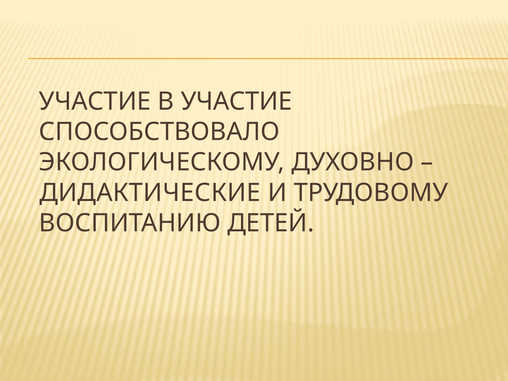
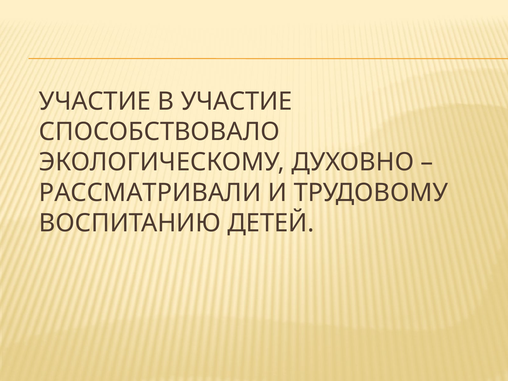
ДИДАКТИЧЕСКИЕ: ДИДАКТИЧЕСКИЕ -> РАССМАТРИВАЛИ (150, 193)
